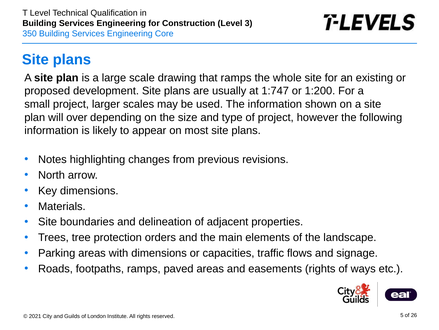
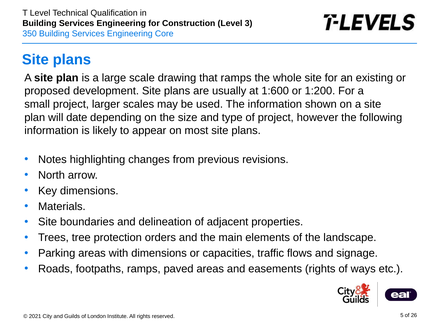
1:747: 1:747 -> 1:600 (275, 91)
over: over -> date (77, 117)
